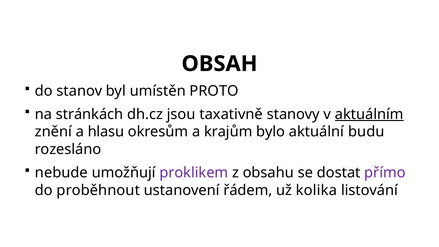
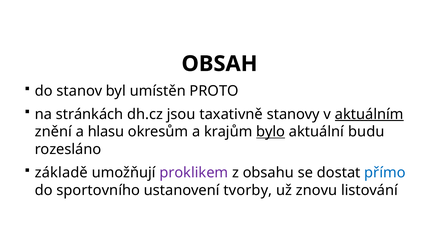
bylo underline: none -> present (271, 132)
nebude: nebude -> základě (61, 173)
přímo colour: purple -> blue (385, 173)
proběhnout: proběhnout -> sportovního (98, 190)
řádem: řádem -> tvorby (248, 190)
kolika: kolika -> znovu (317, 190)
